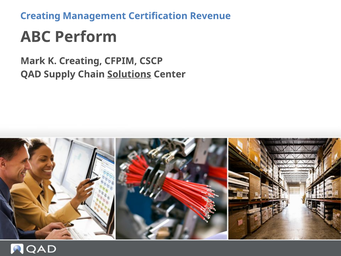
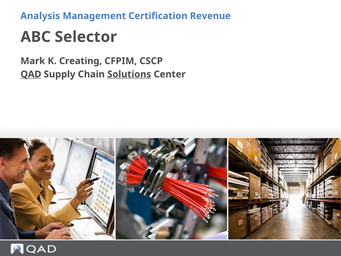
Creating: Creating -> Analysis (40, 16)
Perform: Perform -> Selector (86, 37)
QAD underline: none -> present (31, 74)
